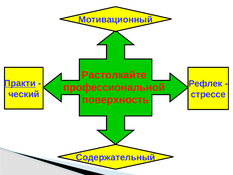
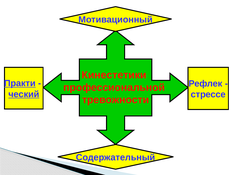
Растолкайте: Растолкайте -> Кинестетики (114, 75)
ческий underline: none -> present (24, 94)
поверхность: поверхность -> тревожности (116, 100)
